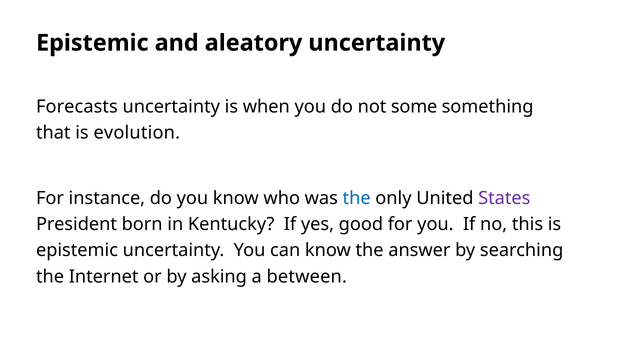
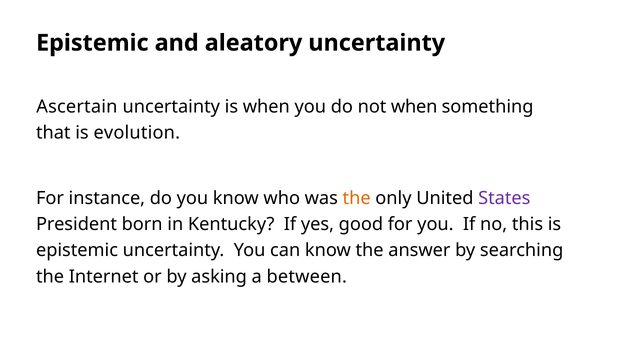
Forecasts: Forecasts -> Ascertain (77, 107)
not some: some -> when (414, 107)
the colour: blue -> orange (357, 198)
